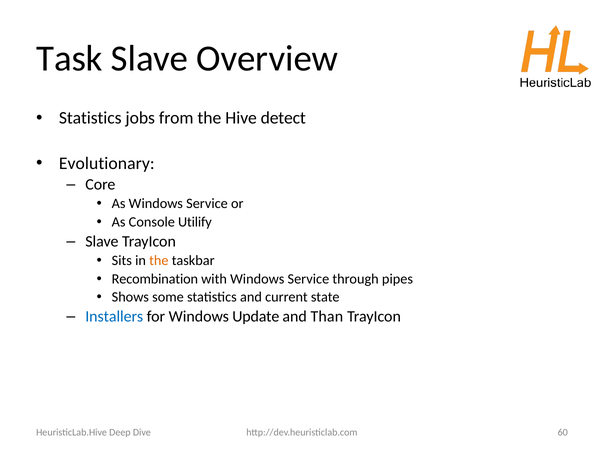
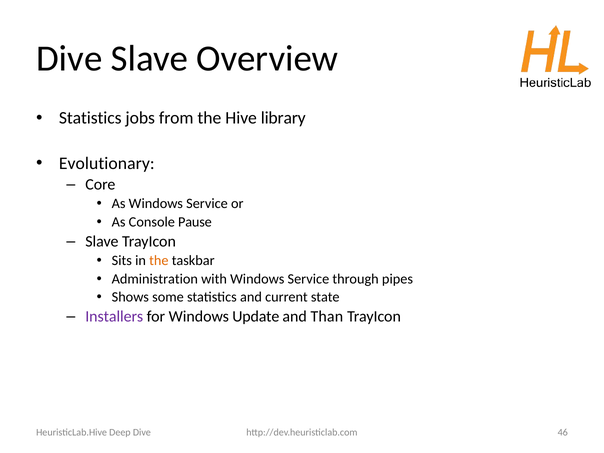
Task: Task -> Dive (69, 58)
detect: detect -> library (283, 118)
Utilify: Utilify -> Pause (195, 222)
Recombination: Recombination -> Administration (155, 279)
Installers colour: blue -> purple (114, 317)
60: 60 -> 46 (563, 433)
